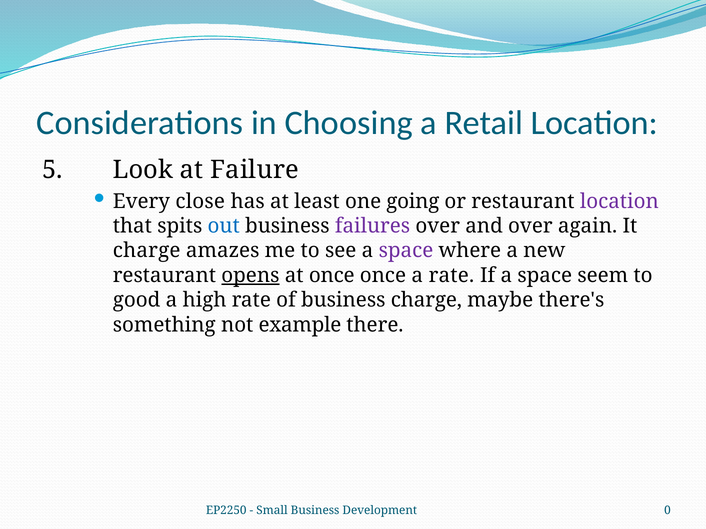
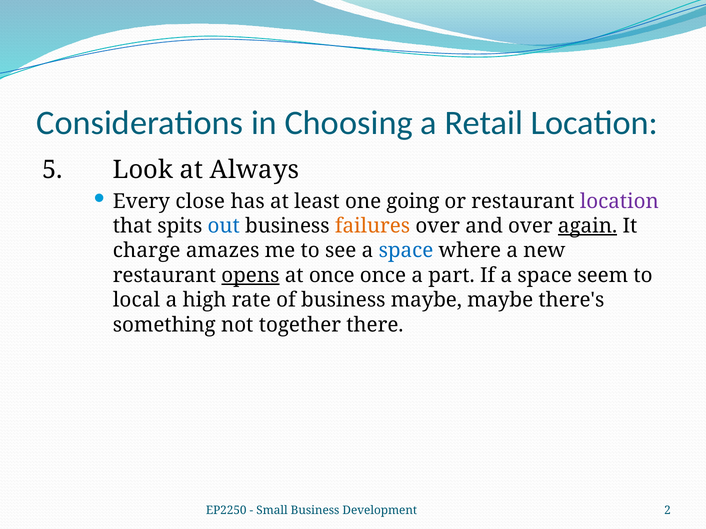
Failure: Failure -> Always (255, 170)
failures colour: purple -> orange (373, 226)
again underline: none -> present (588, 226)
space colour: purple -> blue (406, 251)
a rate: rate -> part (452, 276)
good: good -> local (136, 300)
business charge: charge -> maybe (426, 300)
example: example -> together (300, 325)
0: 0 -> 2 (668, 511)
